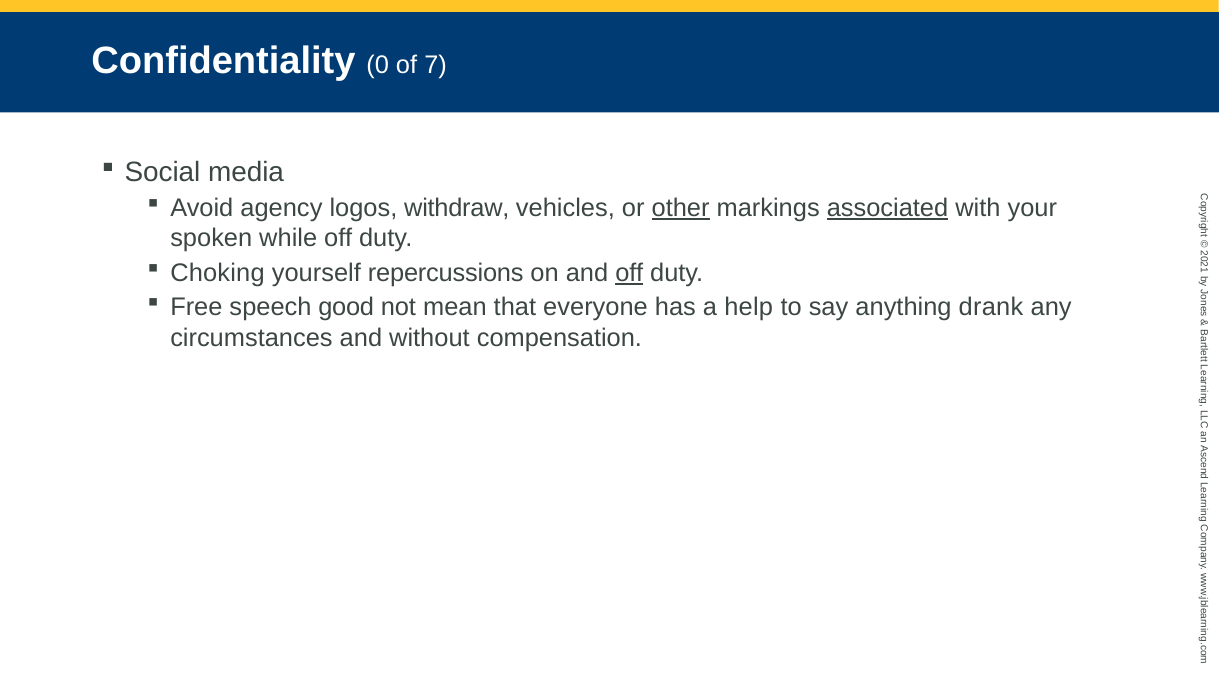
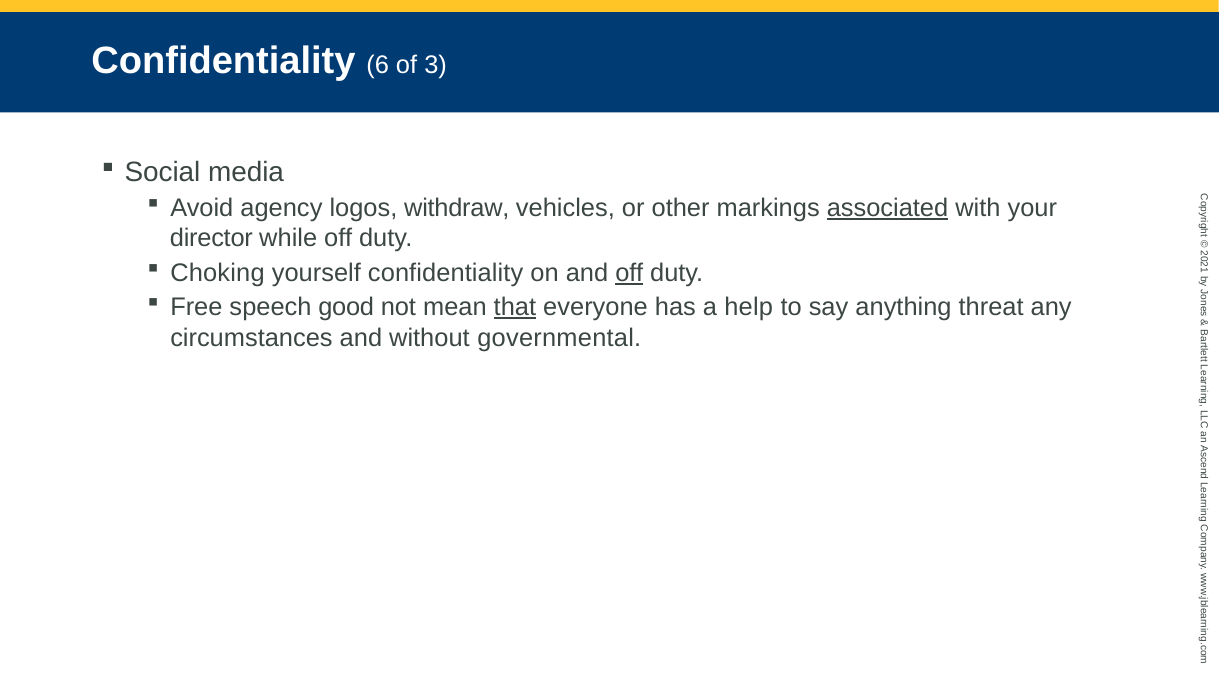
Confidentiality 0: 0 -> 6 (378, 65)
7: 7 -> 3 (436, 65)
other underline: present -> none (681, 208)
spoken: spoken -> director (211, 238)
yourself repercussions: repercussions -> confidentiality (446, 273)
that underline: none -> present (515, 307)
drank: drank -> threat (991, 307)
compensation: compensation -> governmental (559, 338)
